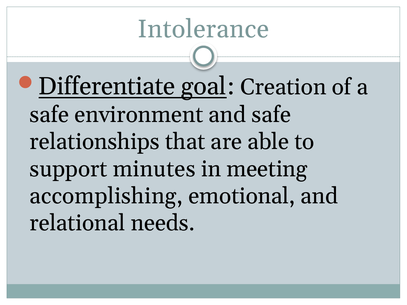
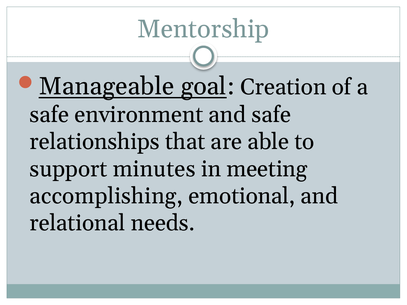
Intolerance: Intolerance -> Mentorship (203, 29)
Differentiate: Differentiate -> Manageable (107, 86)
